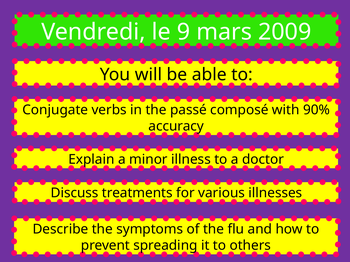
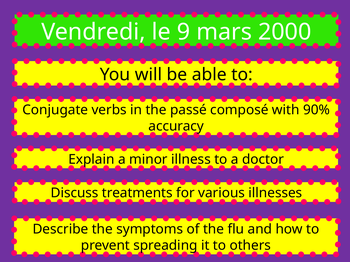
2009: 2009 -> 2000 (285, 32)
